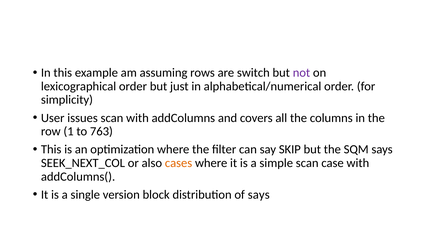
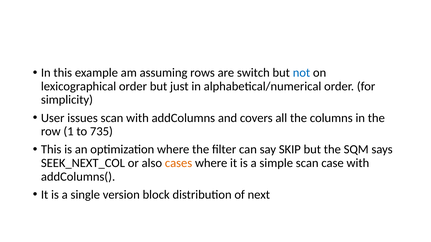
not colour: purple -> blue (301, 73)
763: 763 -> 735 (101, 132)
of says: says -> next (259, 195)
